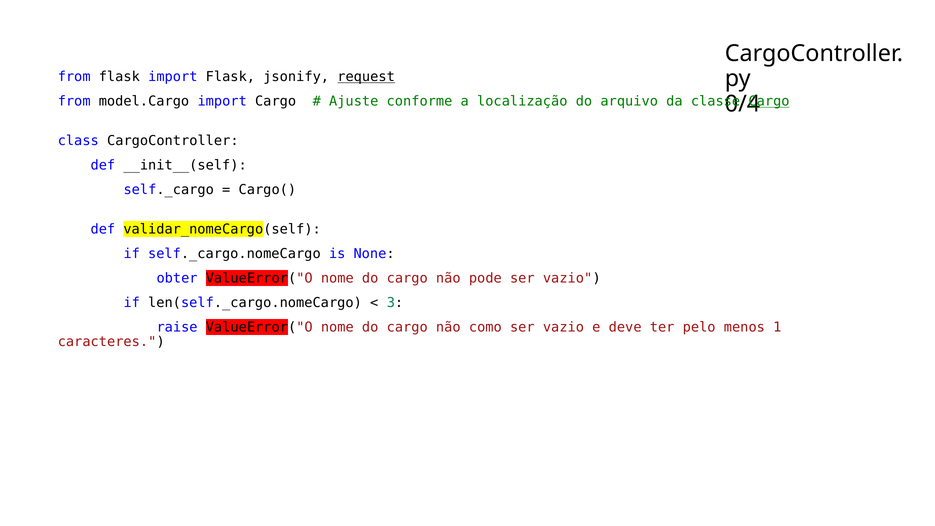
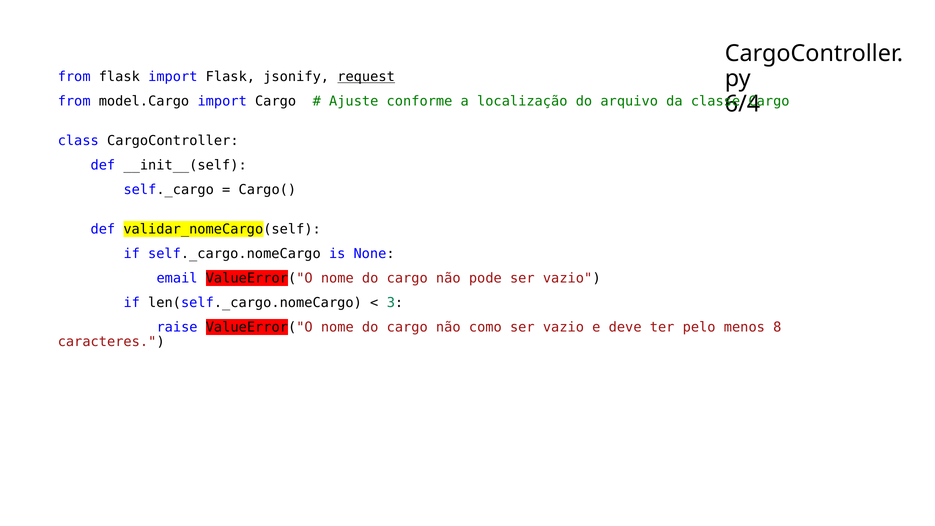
Cargo underline: present -> none (769, 101)
0/4: 0/4 -> 6/4 (742, 104)
obter: obter -> email (177, 278)
1: 1 -> 8 (777, 327)
